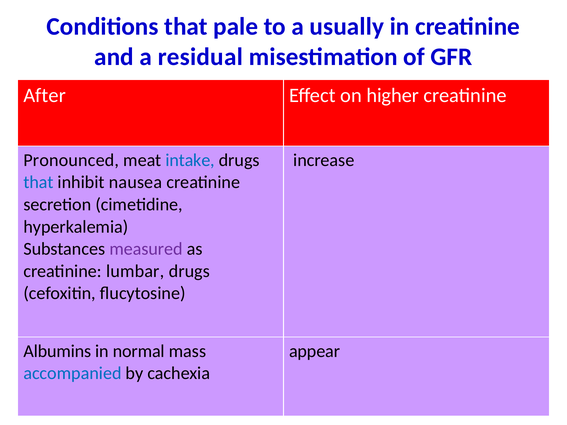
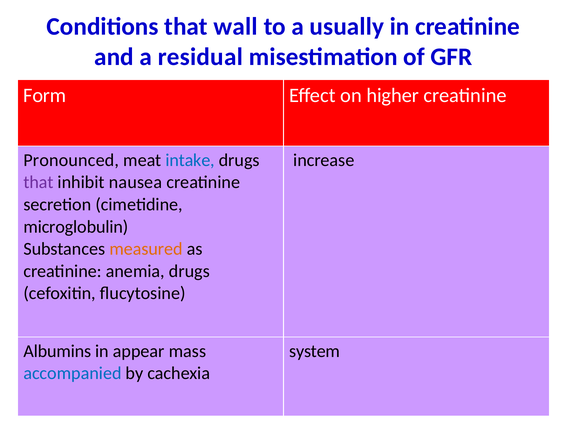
pale: pale -> wall (236, 26)
After: After -> Form (45, 95)
that colour: blue -> purple (38, 182)
hyperkalemia: hyperkalemia -> microglobulin (76, 227)
measured colour: purple -> orange (146, 249)
lumbar: lumbar -> anemia (135, 271)
normal: normal -> appear (139, 351)
appear: appear -> system (315, 351)
